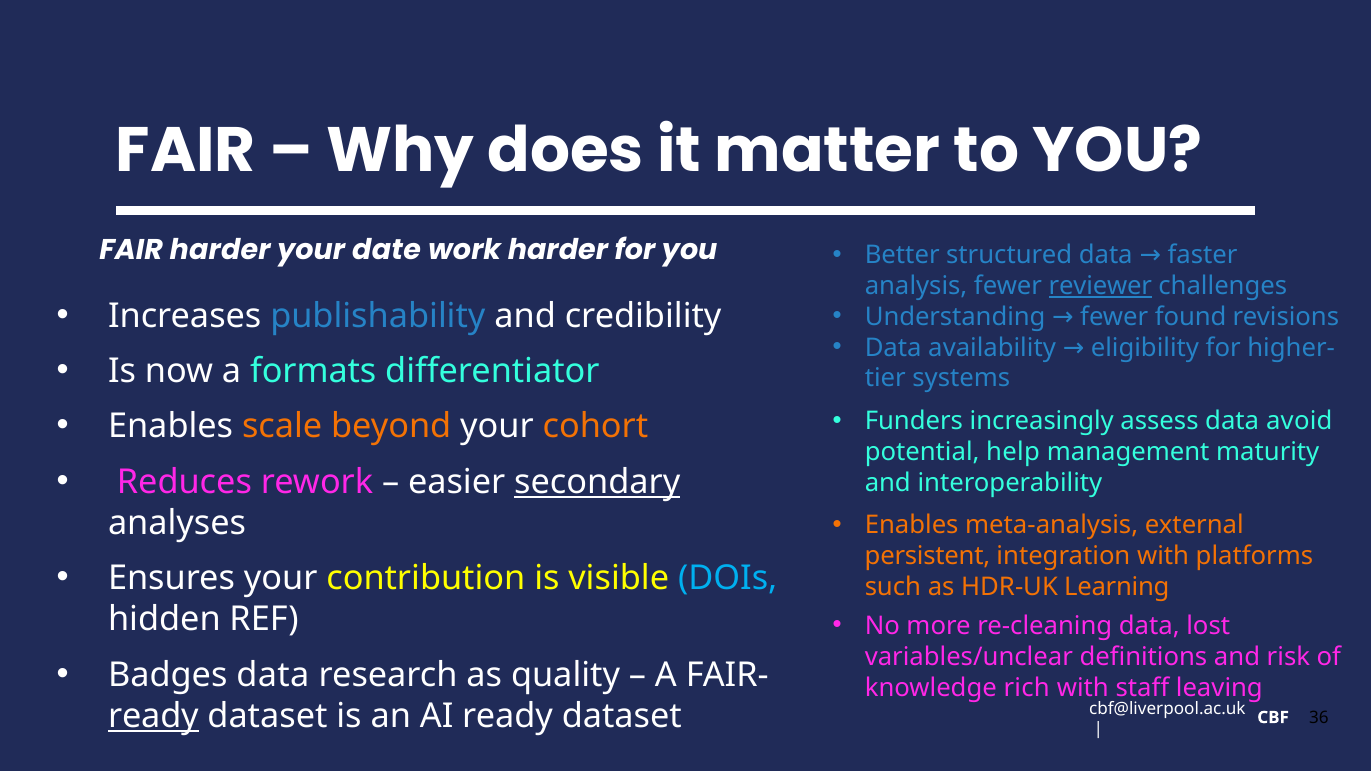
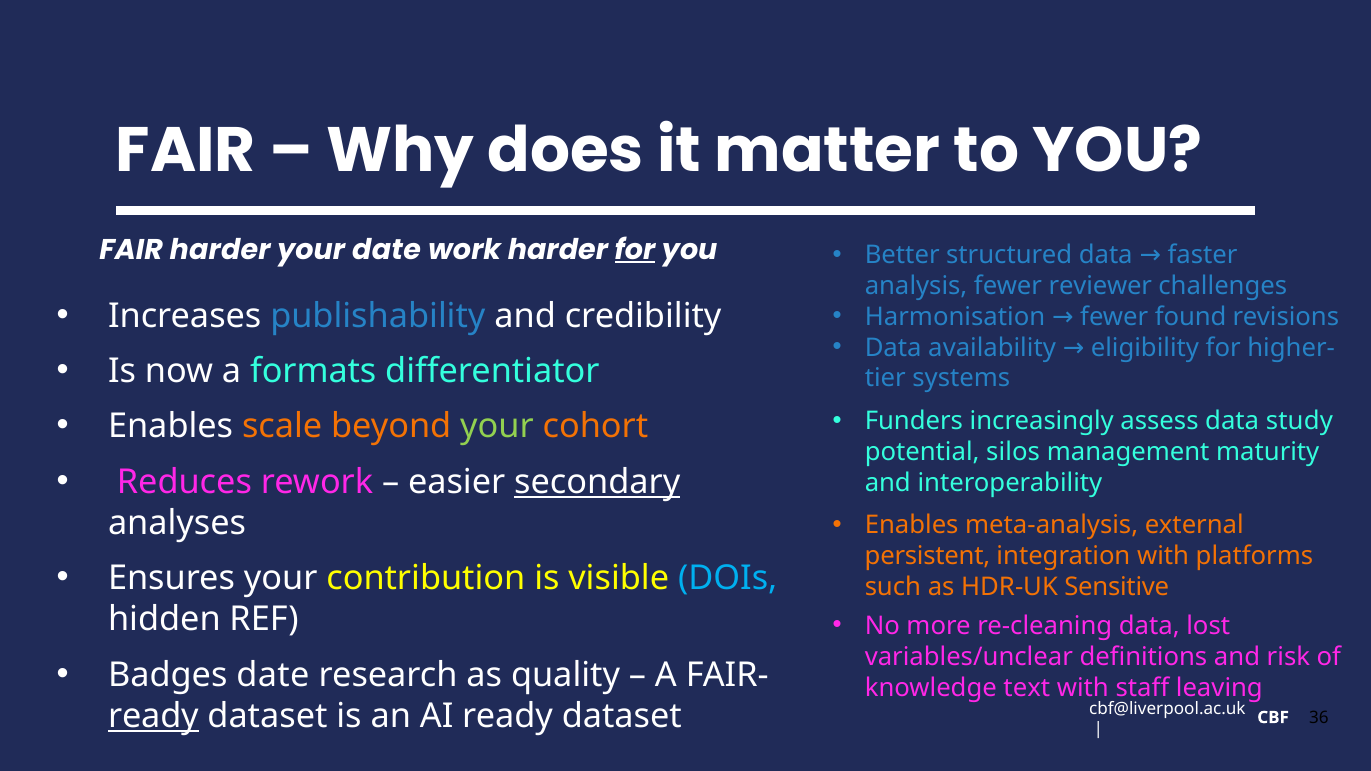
for underline: none -> present (635, 250)
reviewer underline: present -> none (1100, 286)
Understanding: Understanding -> Harmonisation (955, 317)
avoid: avoid -> study (1299, 421)
your colour: white -> light green (497, 427)
help: help -> silos (1013, 452)
Learning: Learning -> Sensitive (1117, 587)
Badges data: data -> date (273, 675)
rich: rich -> text (1027, 688)
